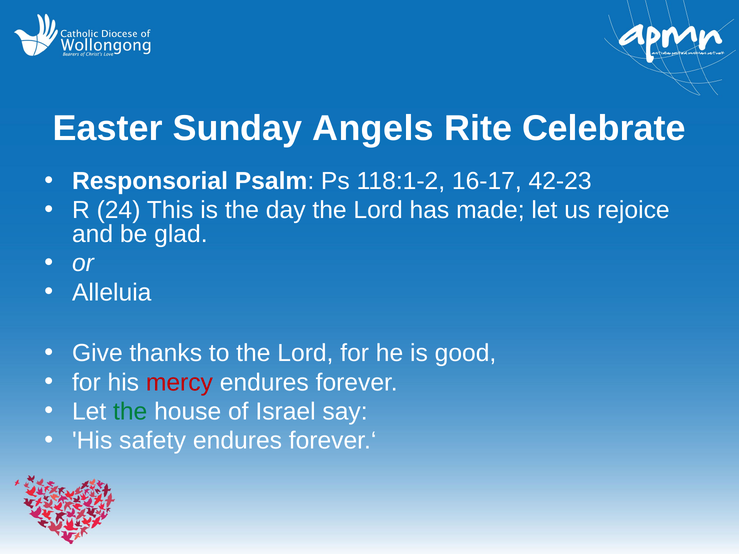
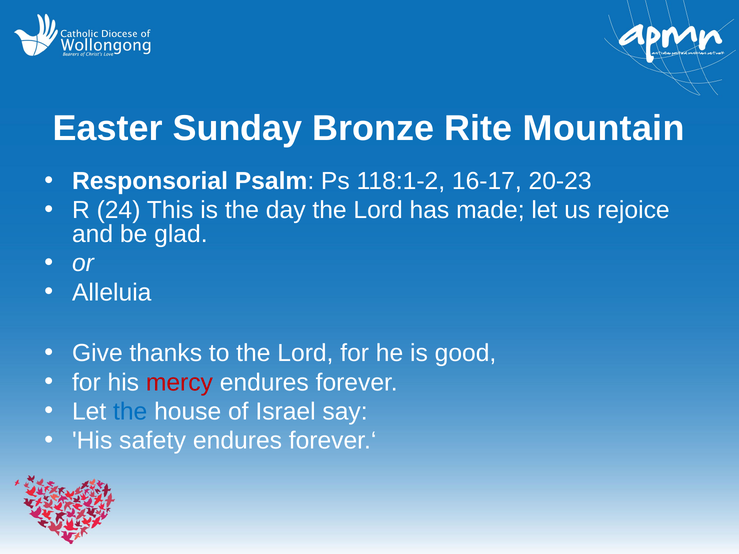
Angels: Angels -> Bronze (373, 129)
Celebrate: Celebrate -> Mountain (604, 129)
42-23: 42-23 -> 20-23 (560, 181)
the colour: green -> blue (130, 412)
